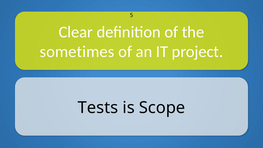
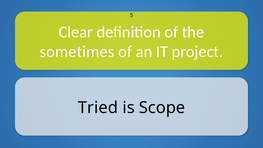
Tests: Tests -> Tried (98, 108)
